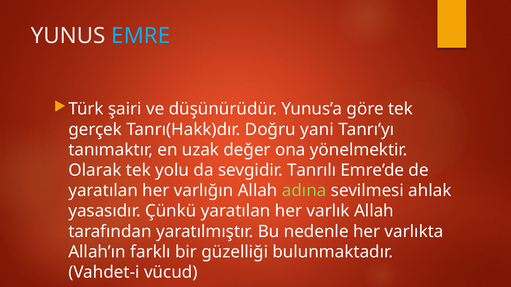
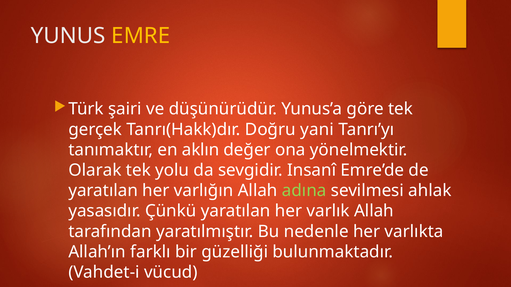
EMRE colour: light blue -> yellow (141, 36)
uzak: uzak -> aklın (201, 150)
Tanrılı: Tanrılı -> Insanî (312, 170)
